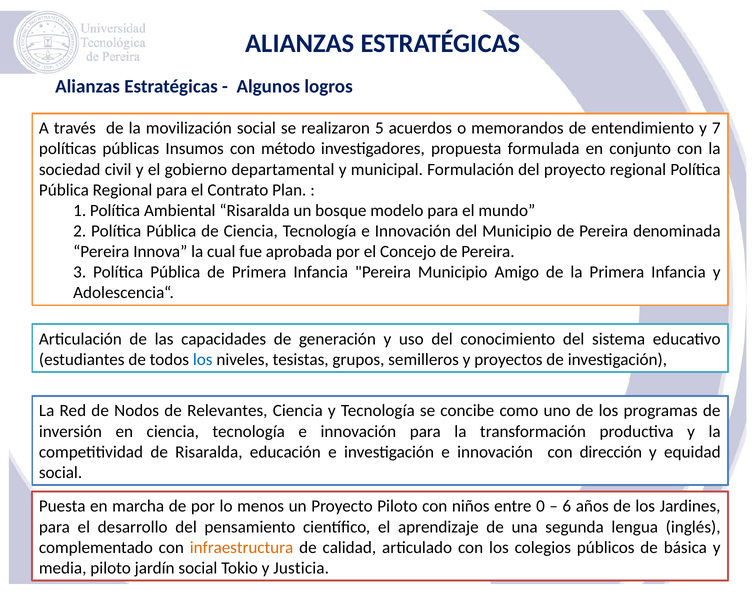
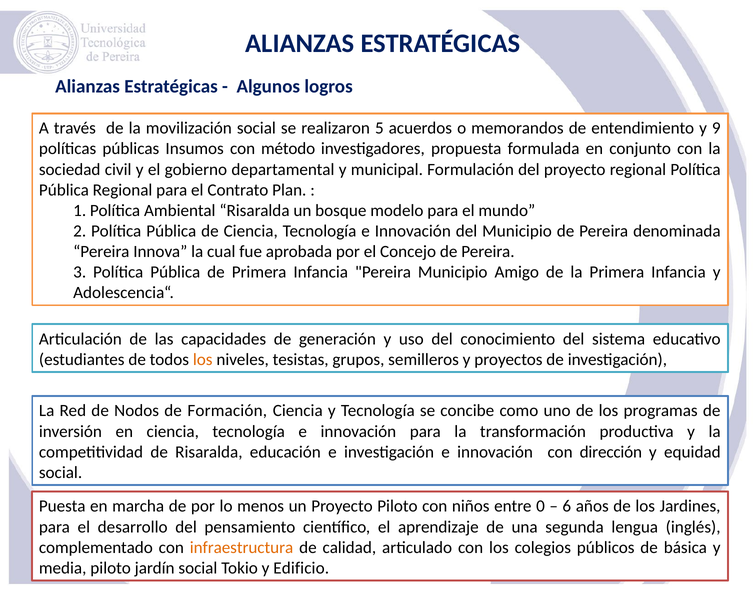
7: 7 -> 9 (716, 128)
los colour: blue -> orange (203, 359)
Relevantes: Relevantes -> Formación (227, 410)
Justicia: Justicia -> Edificio (301, 567)
